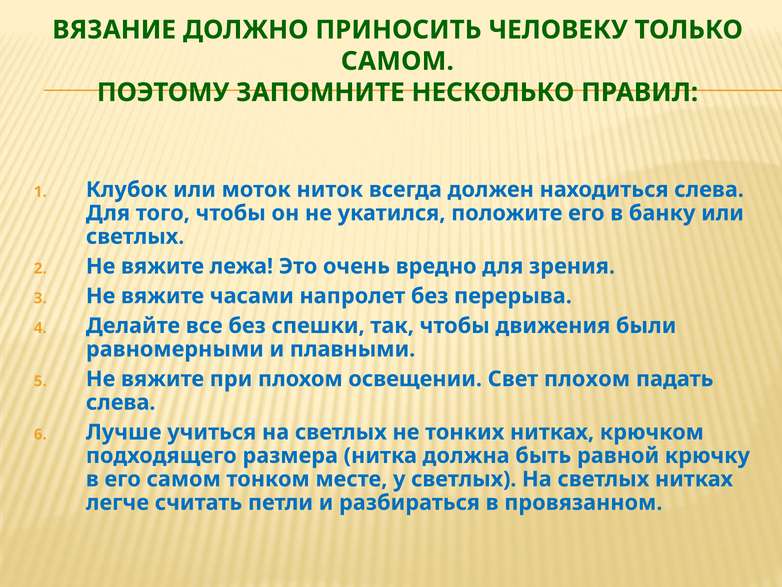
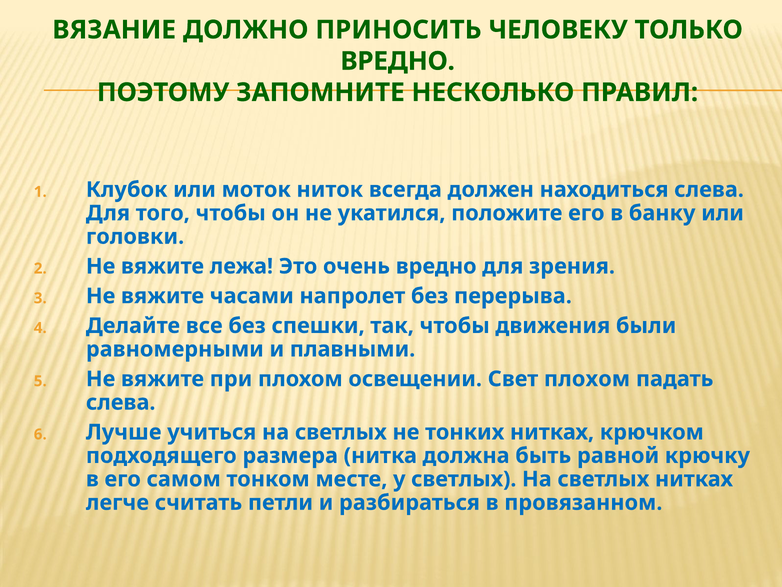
САМОМ: САМОМ -> ВРЕДНО (398, 61)
светлых: светлых -> головки (135, 236)
